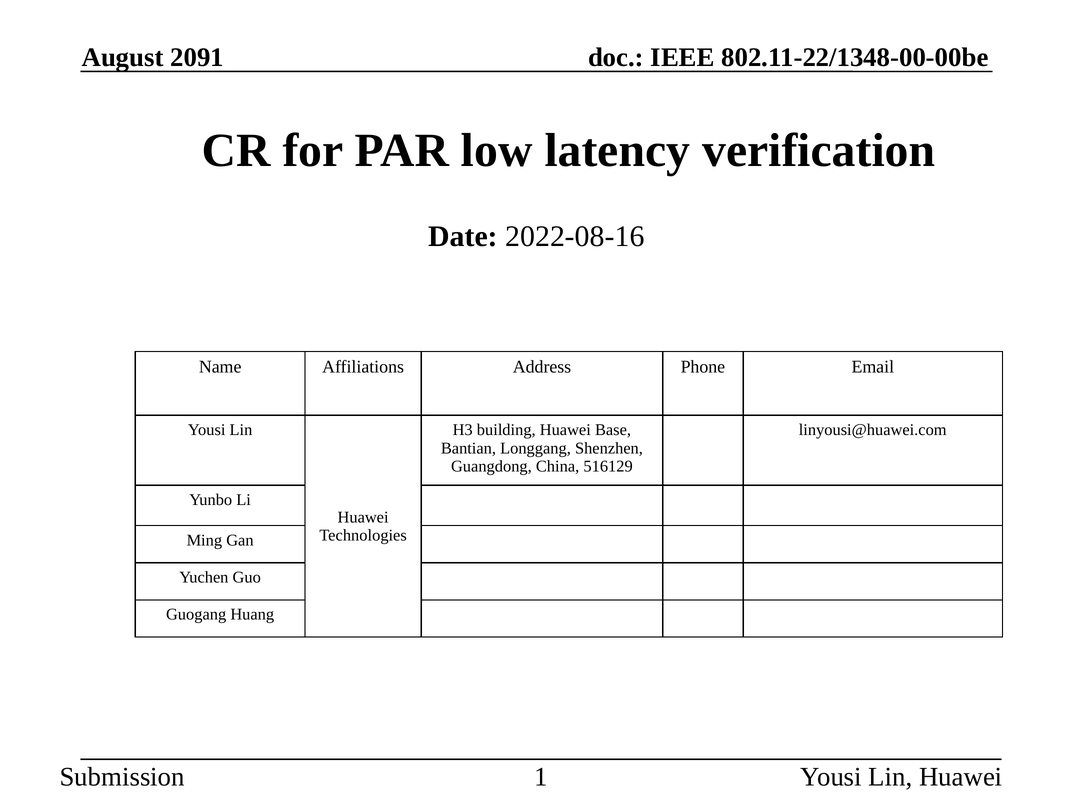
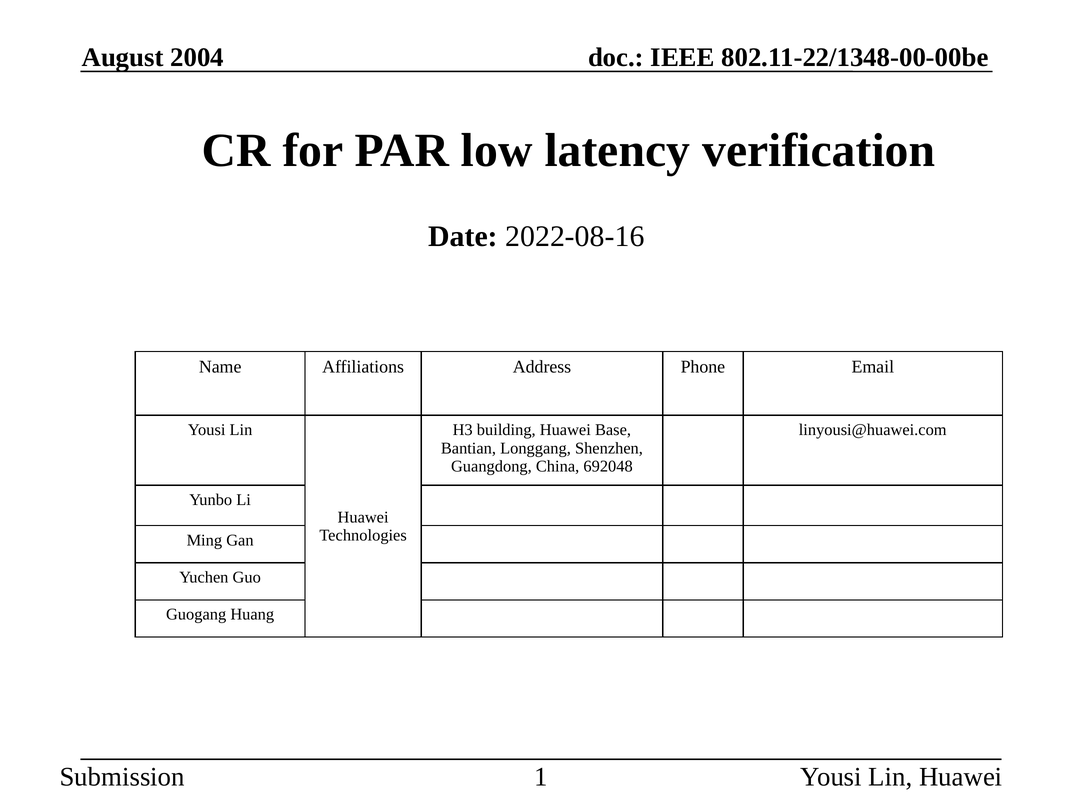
2091: 2091 -> 2004 (197, 57)
516129: 516129 -> 692048 (608, 467)
